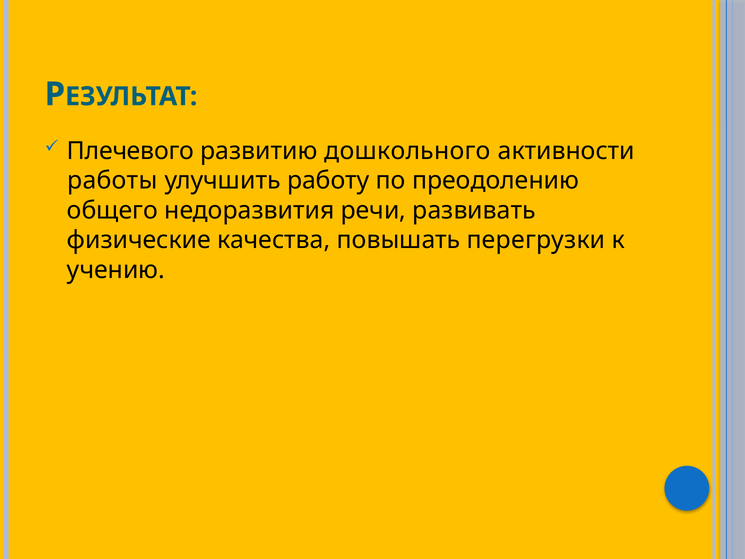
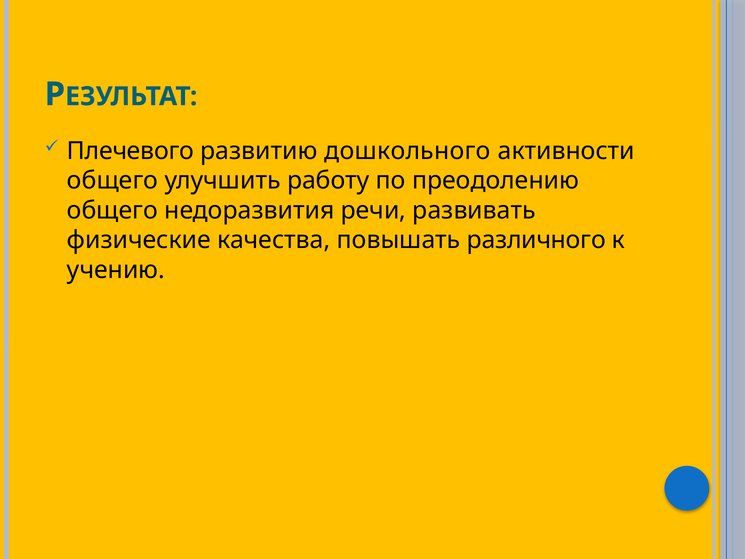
работы: работы -> общего (113, 181)
перегрузки: перегрузки -> различного (536, 240)
